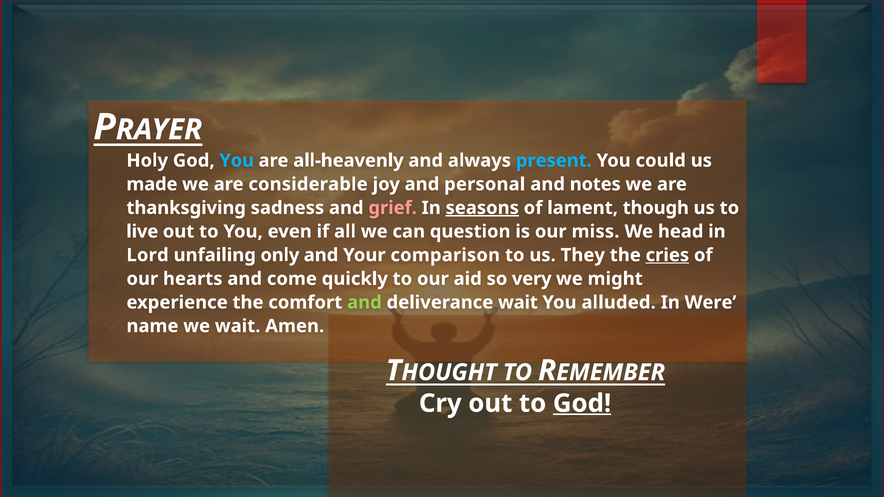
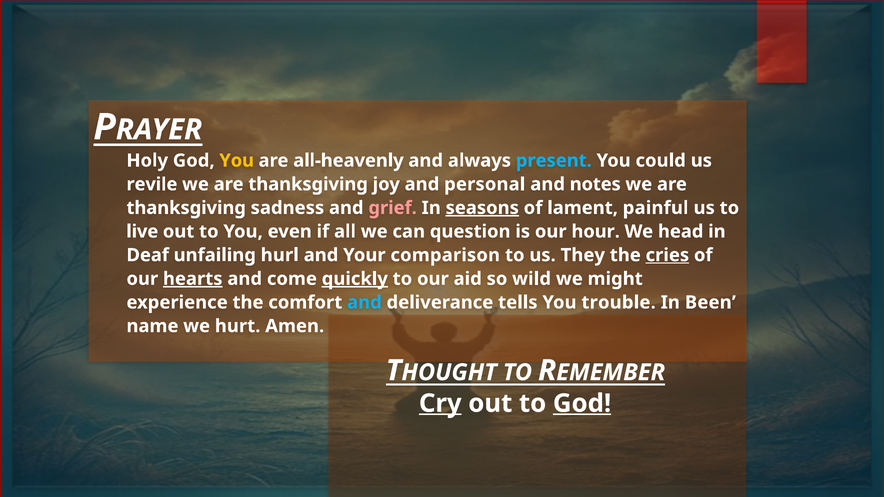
You colour: light blue -> yellow (237, 161)
made: made -> revile (152, 184)
considerable: considerable -> thanksgiving (308, 184)
though: though -> painful (656, 208)
miss: miss -> hour (596, 232)
Lord: Lord -> Deaf (148, 255)
only: only -> hurl (280, 255)
hearts underline: none -> present (193, 279)
quickly underline: none -> present (355, 279)
very: very -> wild (532, 279)
and colour: light green -> light blue (364, 303)
deliverance wait: wait -> tells (518, 303)
alluded: alluded -> trouble (619, 303)
Were: Were -> Been (710, 303)
we wait: wait -> hurt (238, 326)
Cry underline: none -> present (440, 404)
